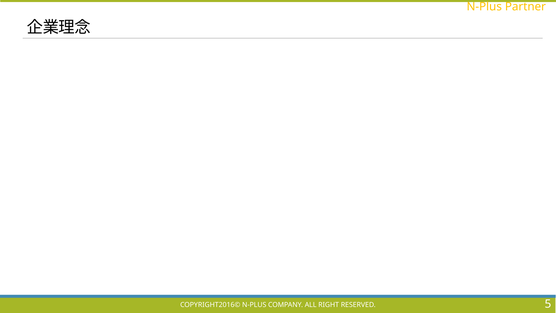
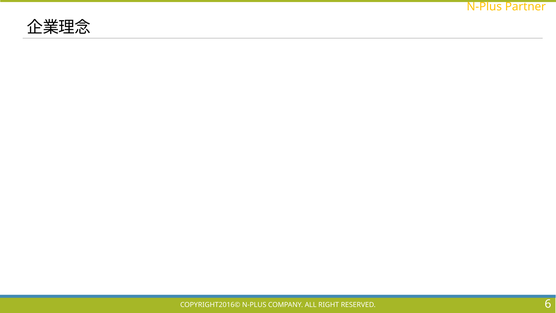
5: 5 -> 6 (548, 304)
